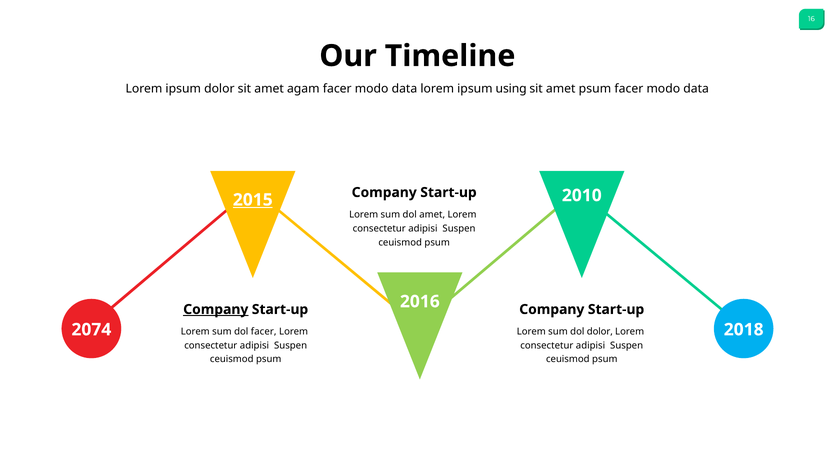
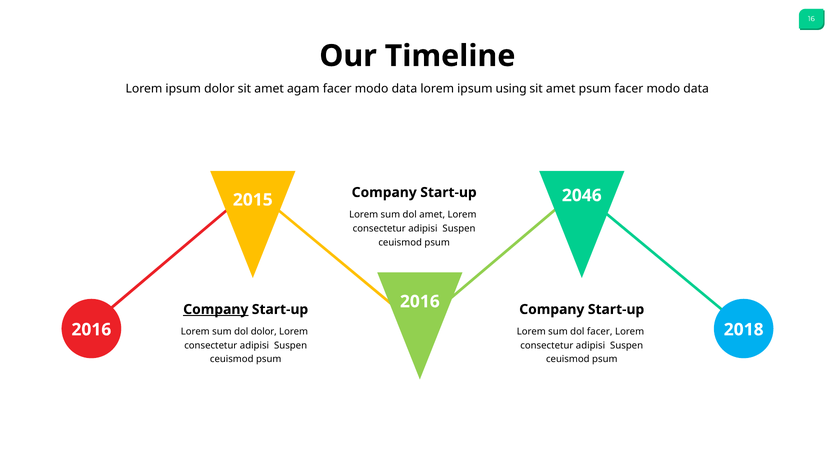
2010: 2010 -> 2046 (582, 196)
2015 underline: present -> none (253, 200)
2074: 2074 -> 2016 (91, 330)
dol facer: facer -> dolor (264, 332)
dol dolor: dolor -> facer (600, 332)
